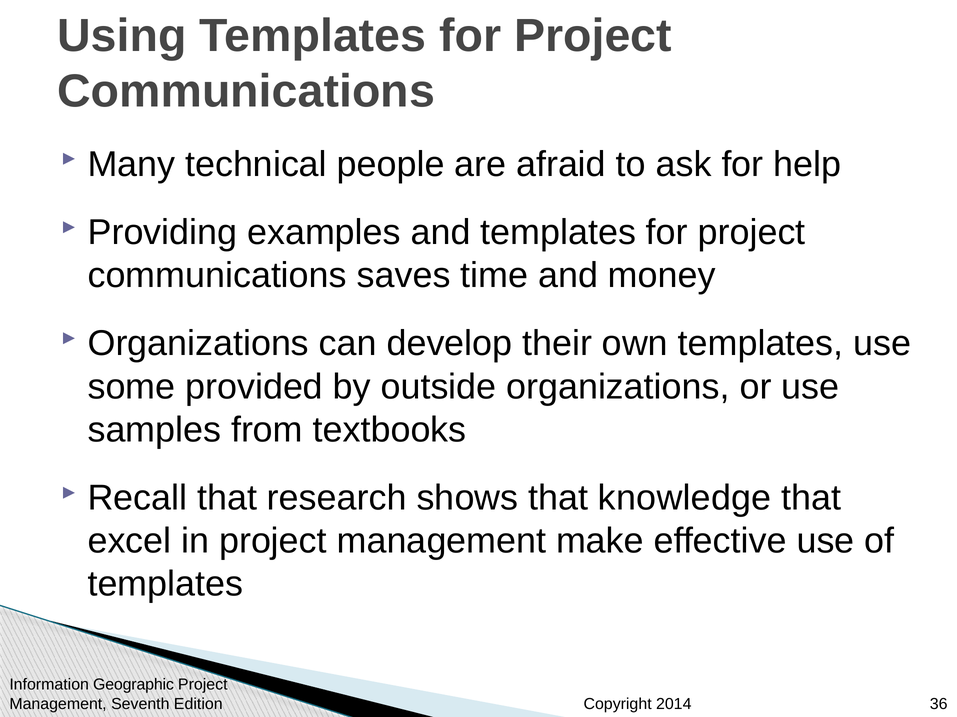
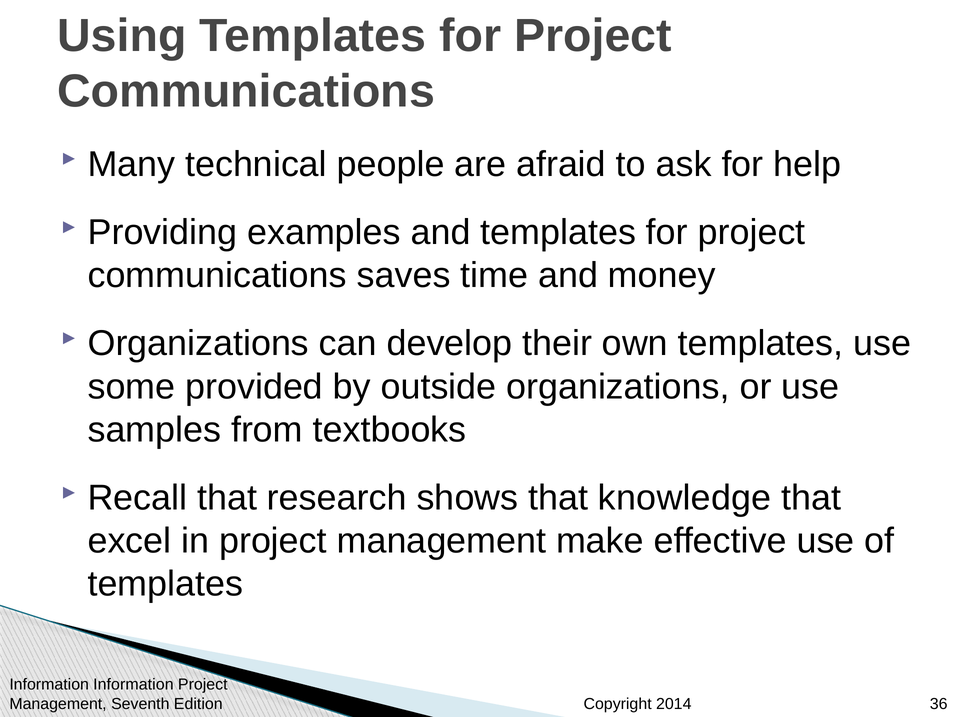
Information Geographic: Geographic -> Information (133, 685)
